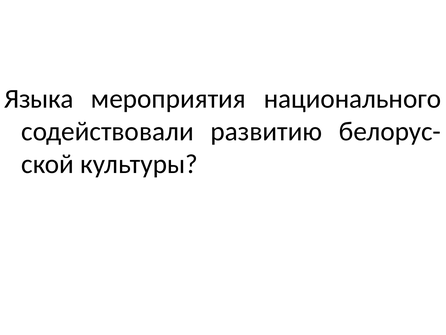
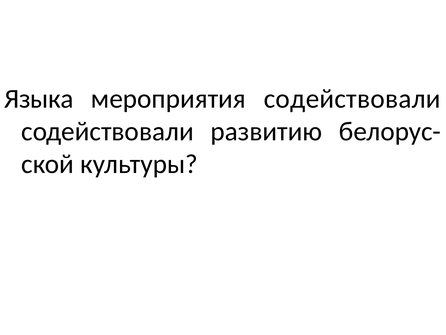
мероприятия национального: национального -> содействовали (352, 99)
